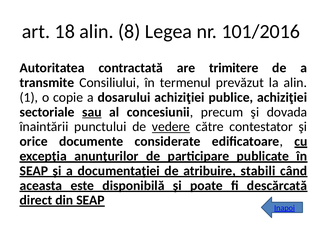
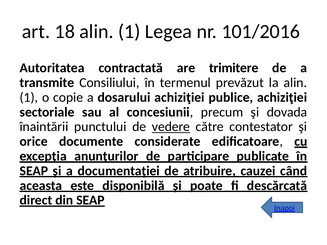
18 alin 8: 8 -> 1 (129, 32)
sau underline: present -> none (92, 112)
stabili: stabili -> cauzei (258, 171)
